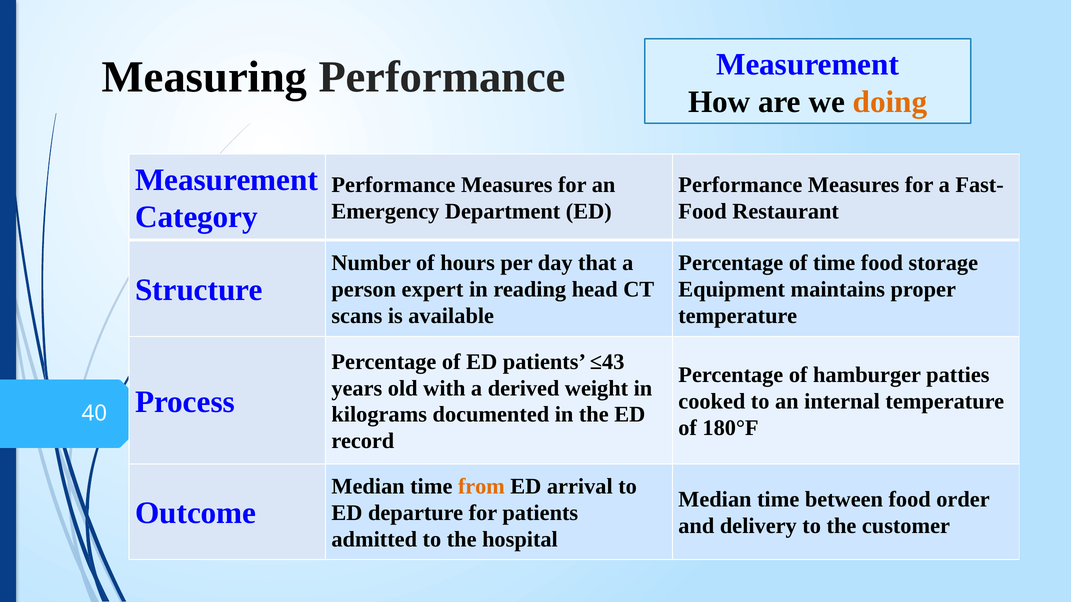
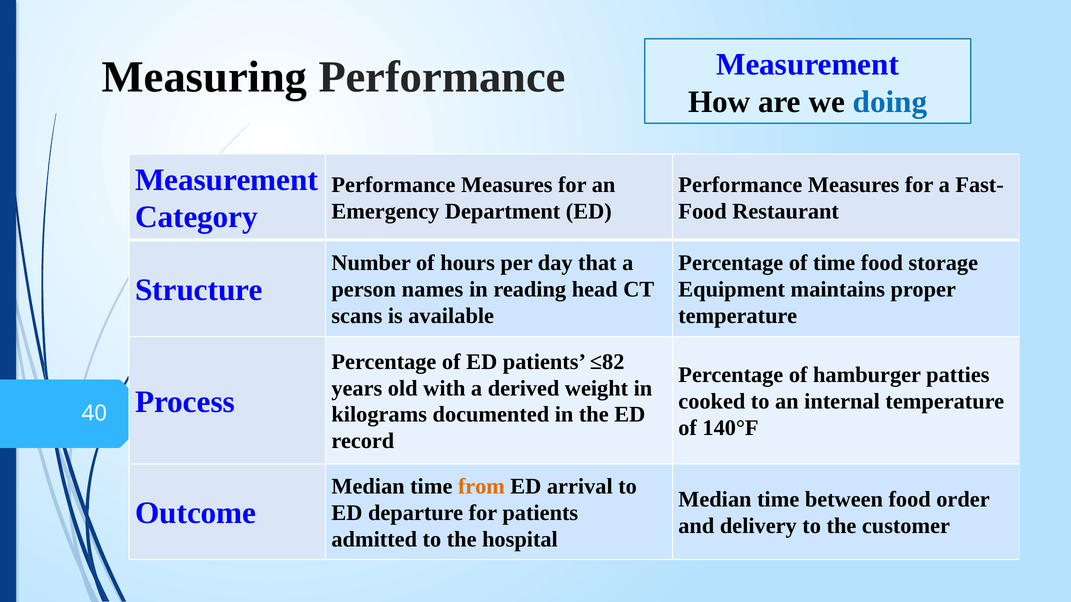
doing colour: orange -> blue (890, 102)
expert: expert -> names (432, 290)
≤43: ≤43 -> ≤82 (607, 362)
180°F: 180°F -> 140°F (731, 428)
